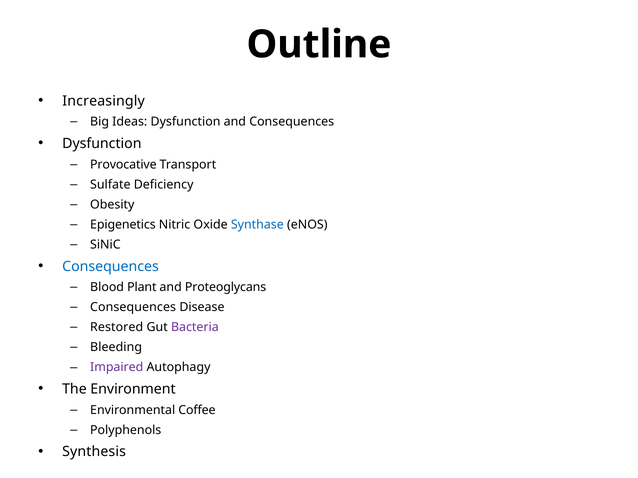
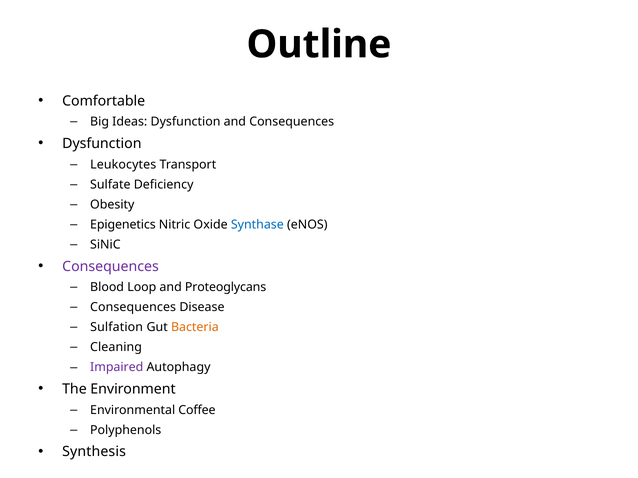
Increasingly: Increasingly -> Comfortable (104, 101)
Provocative: Provocative -> Leukocytes (123, 165)
Consequences colour: blue -> purple (111, 267)
Plant: Plant -> Loop (142, 288)
Restored: Restored -> Sulfation (117, 328)
Bacteria colour: purple -> orange (195, 328)
Bleeding: Bleeding -> Cleaning (116, 348)
